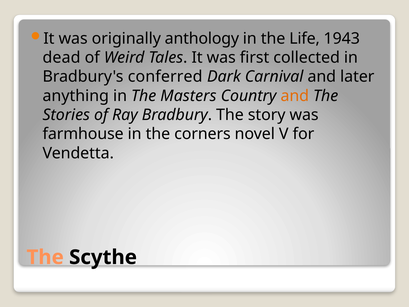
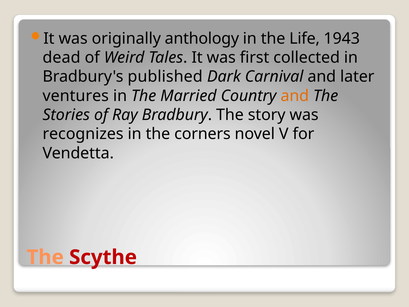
conferred: conferred -> published (165, 77)
anything: anything -> ventures (76, 96)
Masters: Masters -> Married (188, 96)
farmhouse: farmhouse -> recognizes (83, 134)
Scythe colour: black -> red (103, 257)
